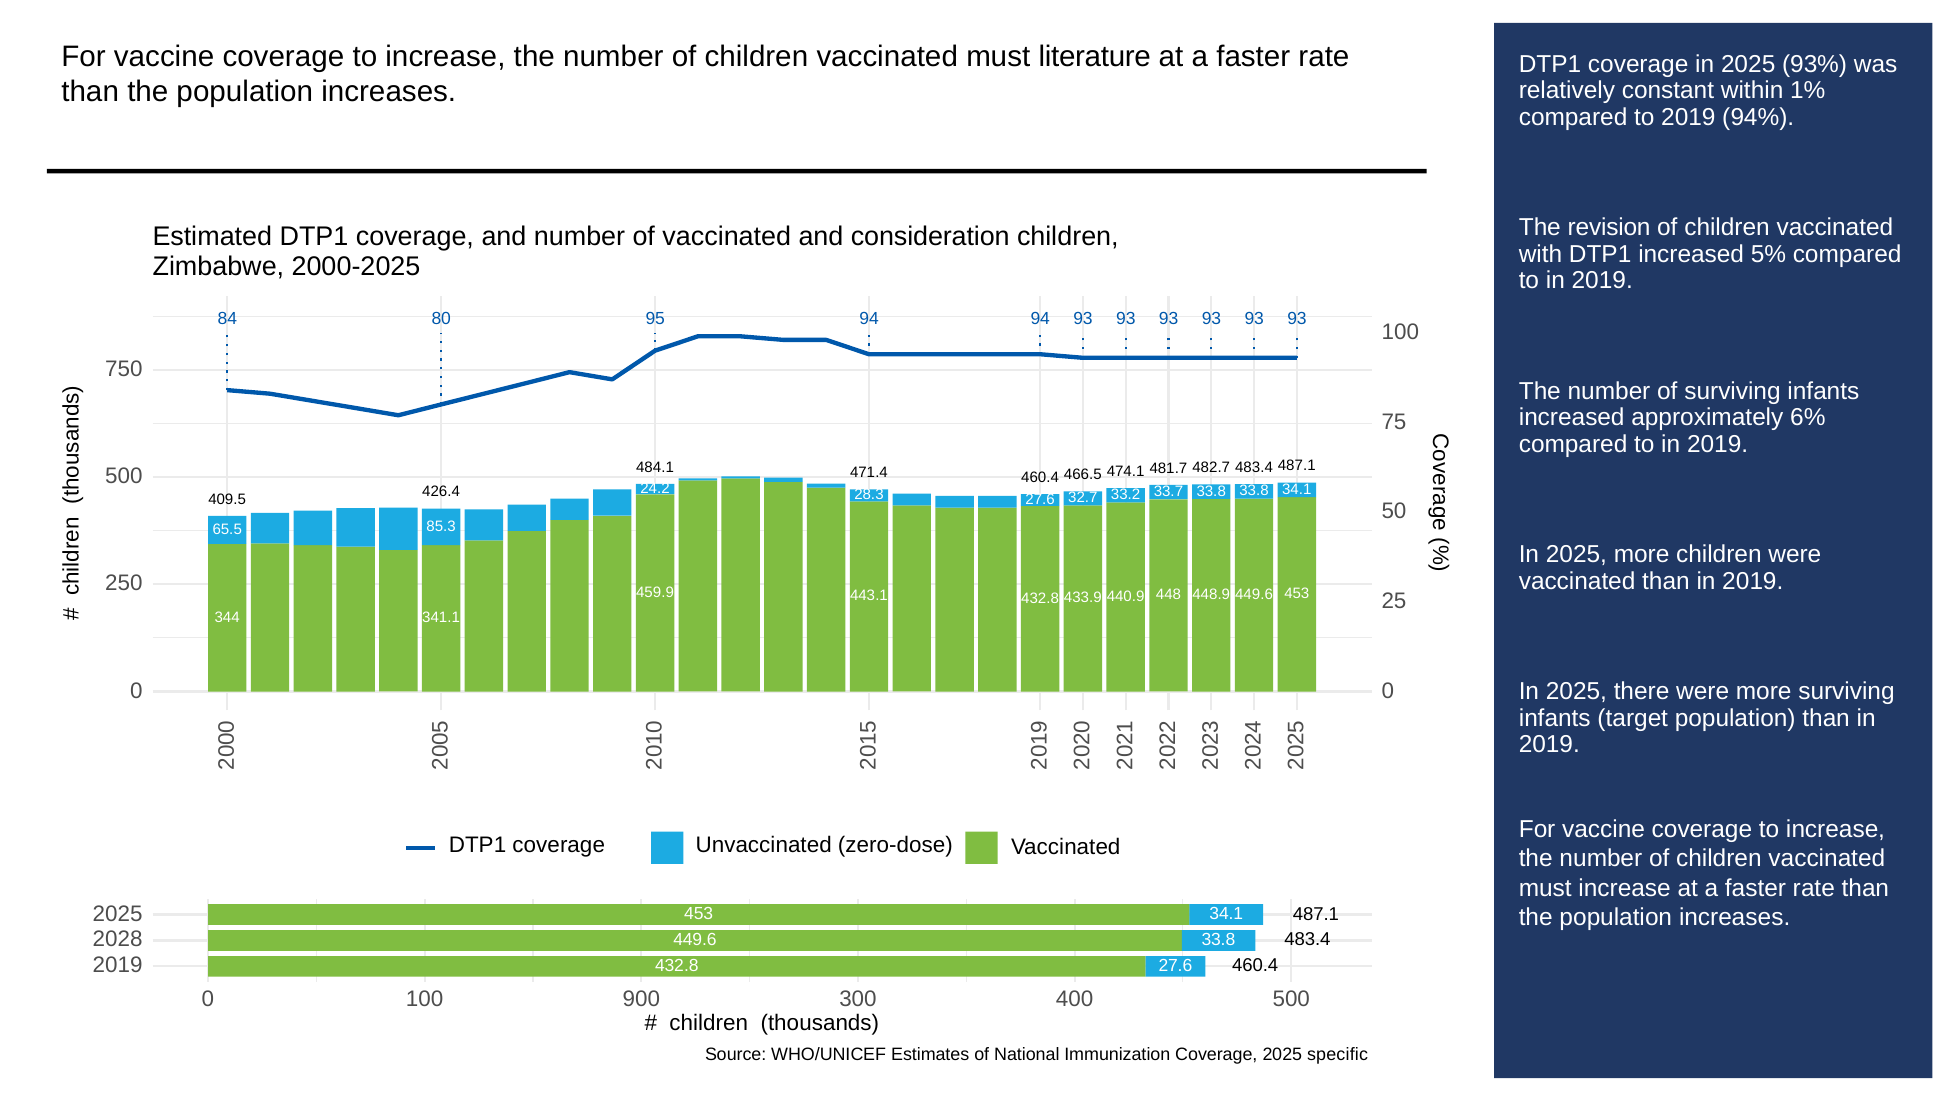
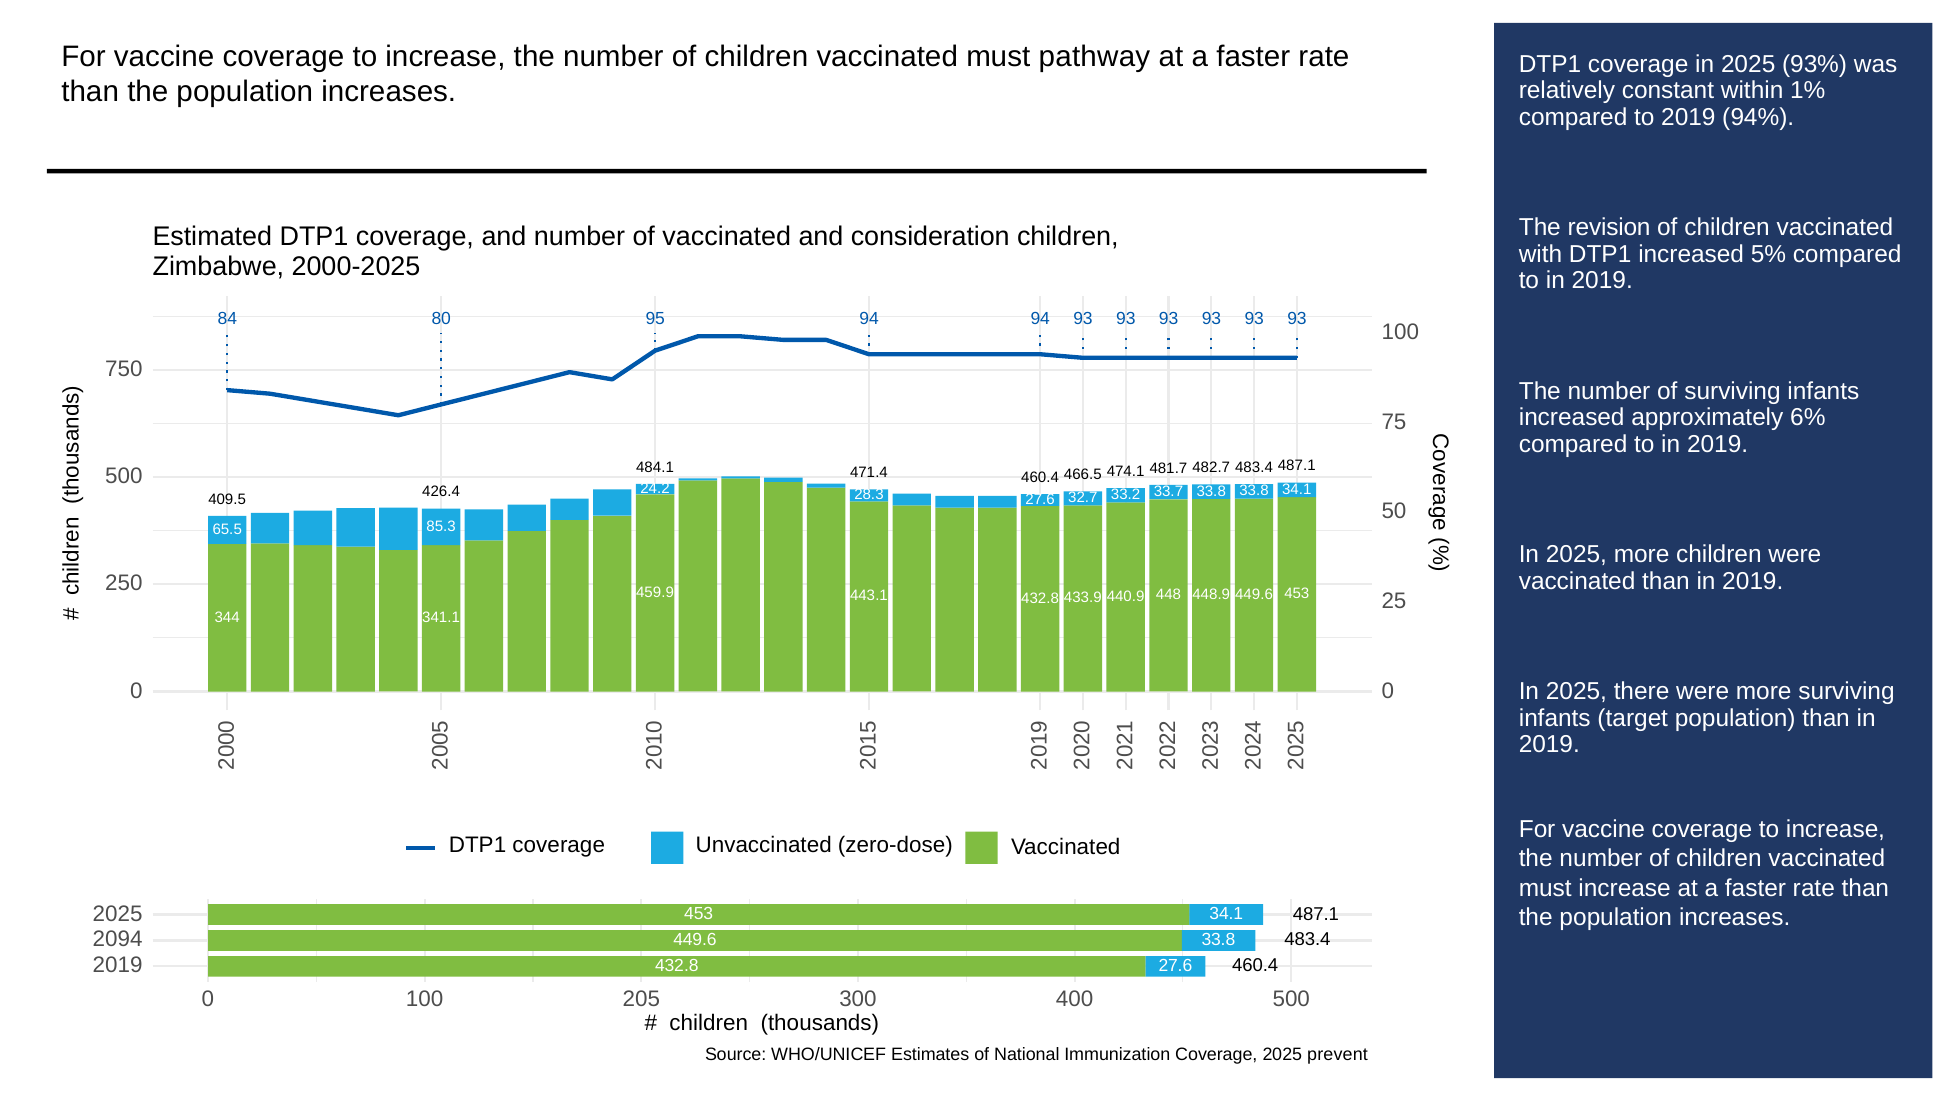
literature: literature -> pathway (1094, 56)
2028: 2028 -> 2094 (118, 939)
900: 900 -> 205 (641, 999)
specific: specific -> prevent (1338, 1054)
